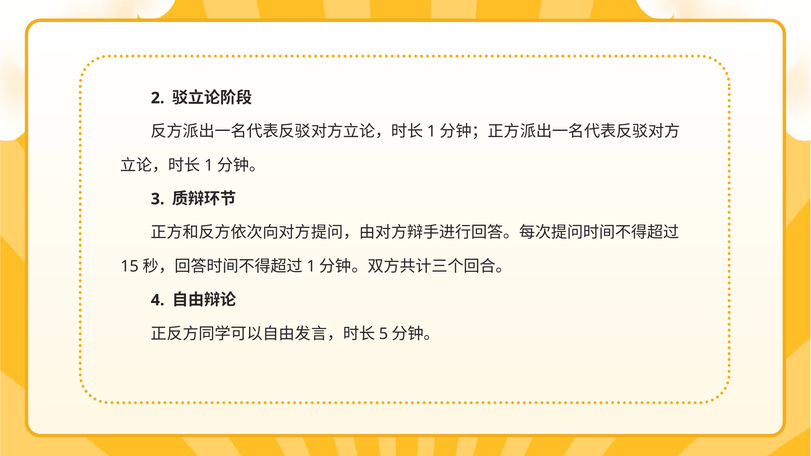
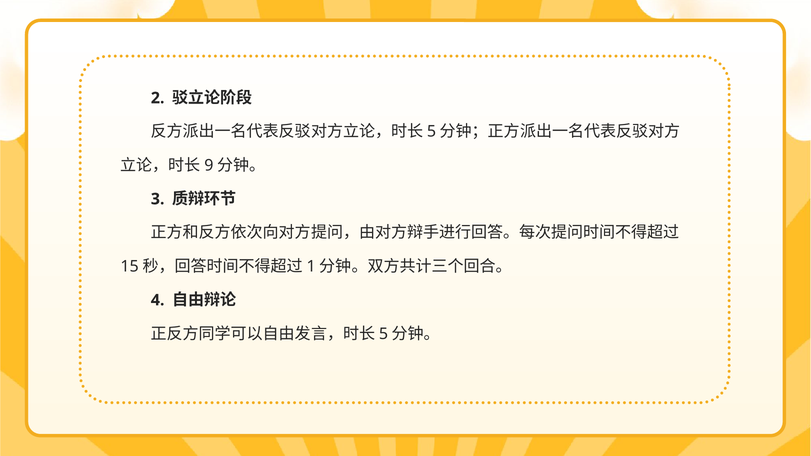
1: 1 -> 5 (432, 132)
1: 1 -> 9 (209, 165)
